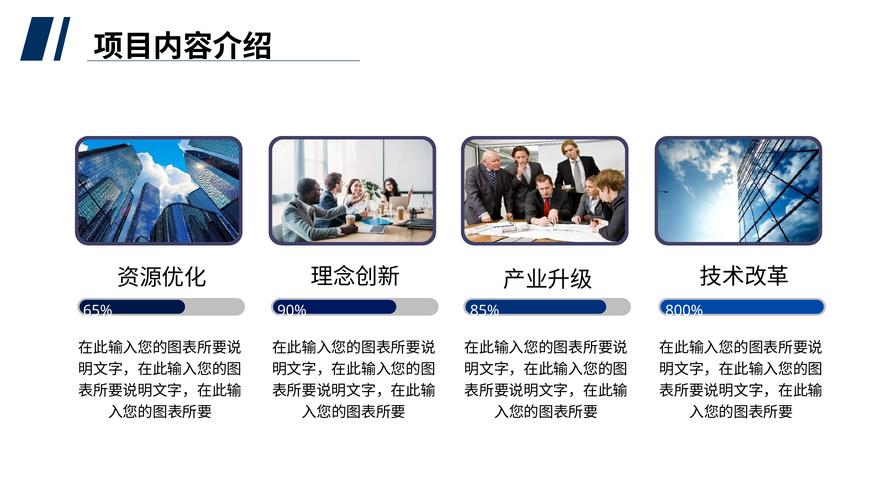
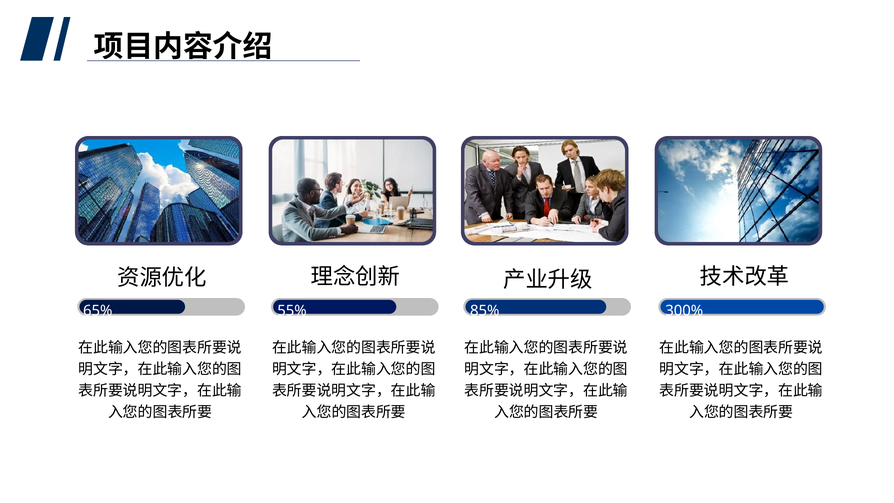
90%: 90% -> 55% (292, 311)
800%: 800% -> 300% (684, 311)
